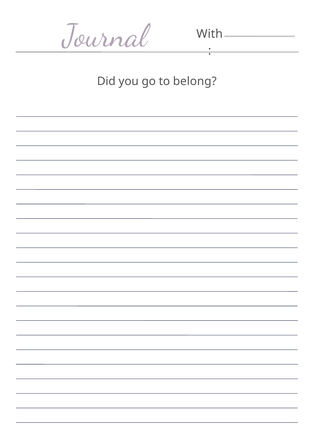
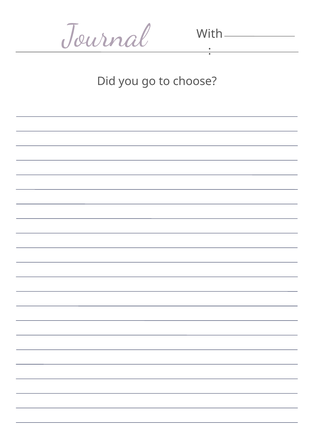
belong: belong -> choose (195, 81)
